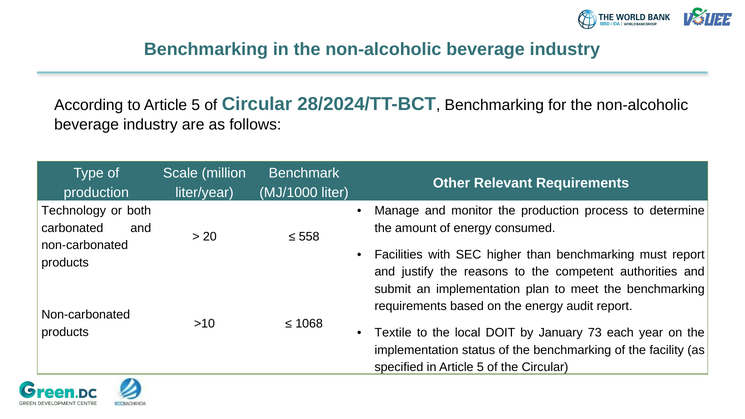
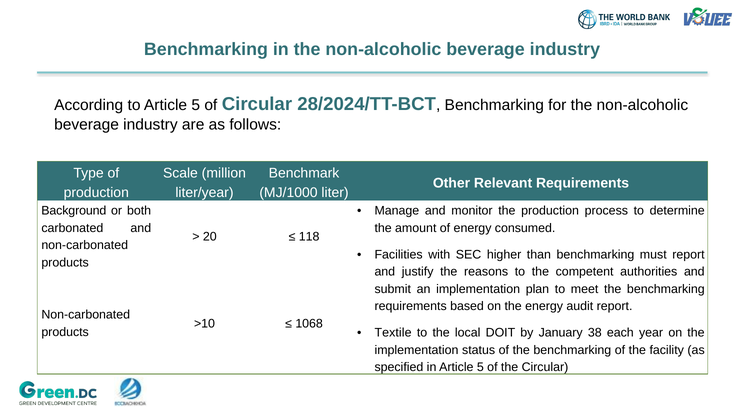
Technology: Technology -> Background (74, 211)
558: 558 -> 118 (309, 237)
73: 73 -> 38 (595, 333)
